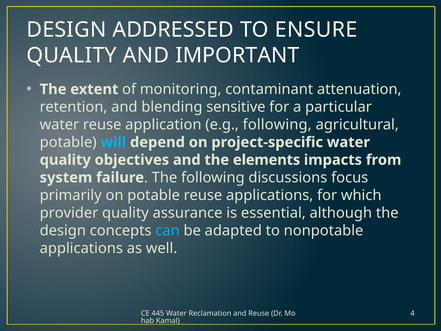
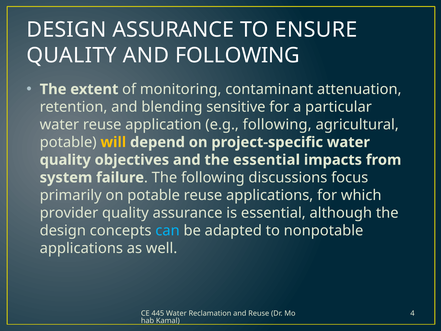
DESIGN ADDRESSED: ADDRESSED -> ASSURANCE (173, 30)
AND IMPORTANT: IMPORTANT -> FOLLOWING (238, 56)
will colour: light blue -> yellow (113, 142)
the elements: elements -> essential (266, 160)
